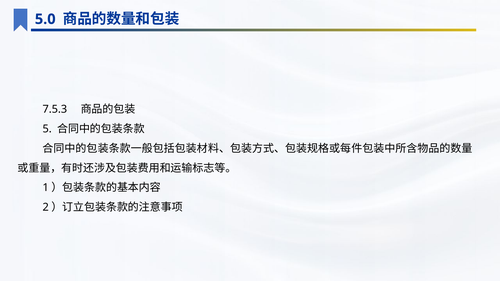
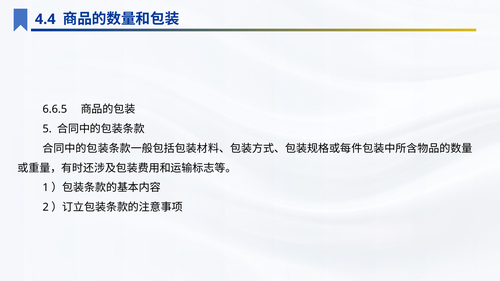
5.0: 5.0 -> 4.4 (45, 19)
7.5.3: 7.5.3 -> 6.6.5 (55, 109)
